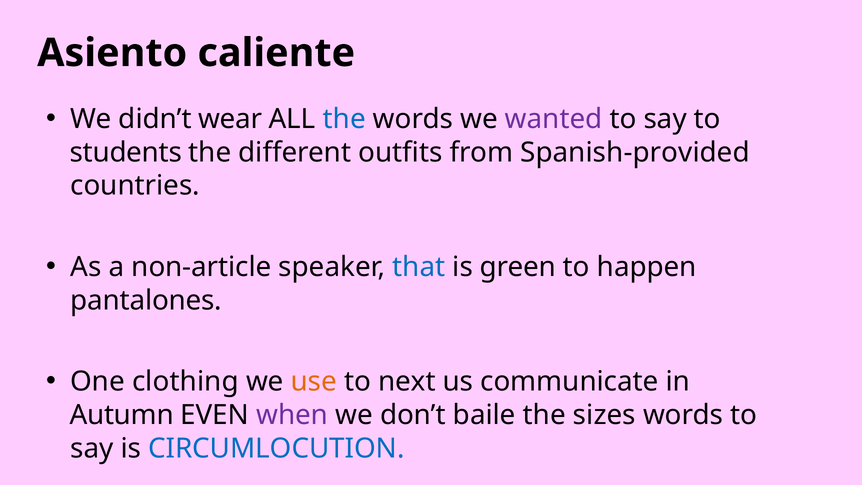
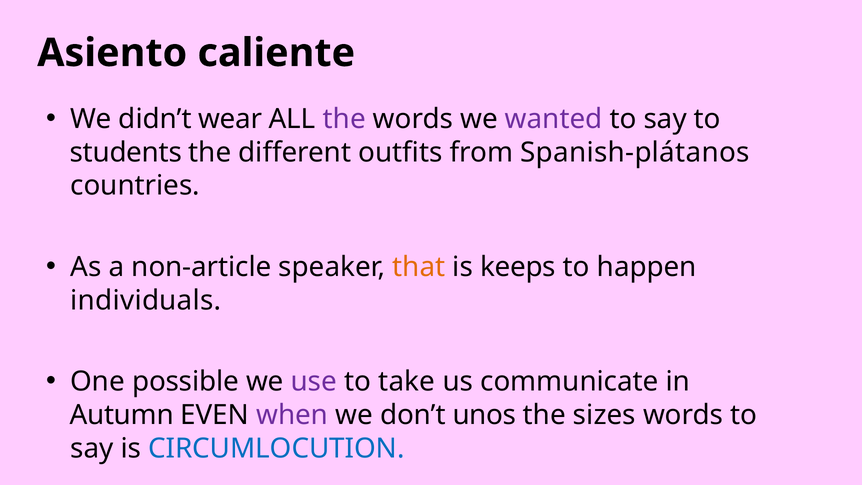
the colour: blue -> purple (344, 119)
Spanish-provided: Spanish-provided -> Spanish-plátanos (635, 152)
that colour: blue -> orange (419, 267)
green: green -> keeps (518, 267)
pantalones: pantalones -> individuals (146, 300)
clothing: clothing -> possible (186, 382)
use colour: orange -> purple (314, 382)
next: next -> take (407, 382)
baile: baile -> unos (484, 415)
